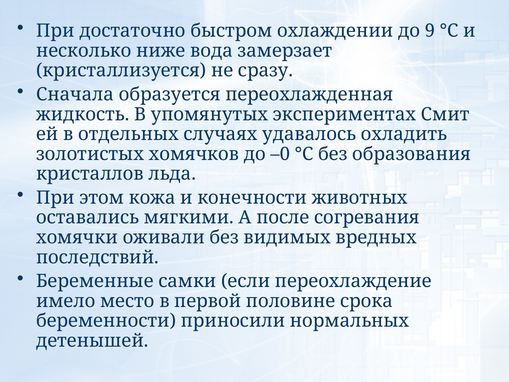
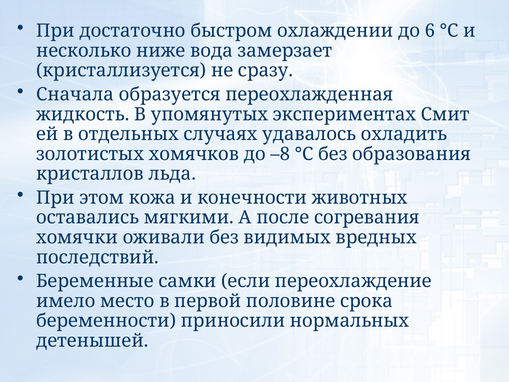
9: 9 -> 6 (430, 31)
–0: –0 -> –8 (280, 154)
